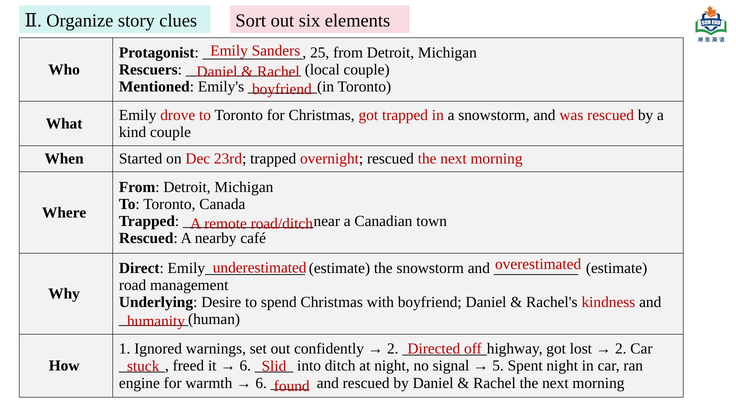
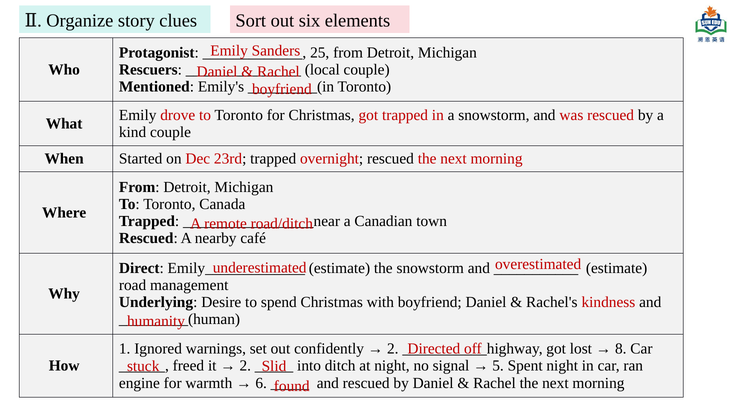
2: 2 -> 8 (621, 349)
6: 6 -> 2 (245, 366)
